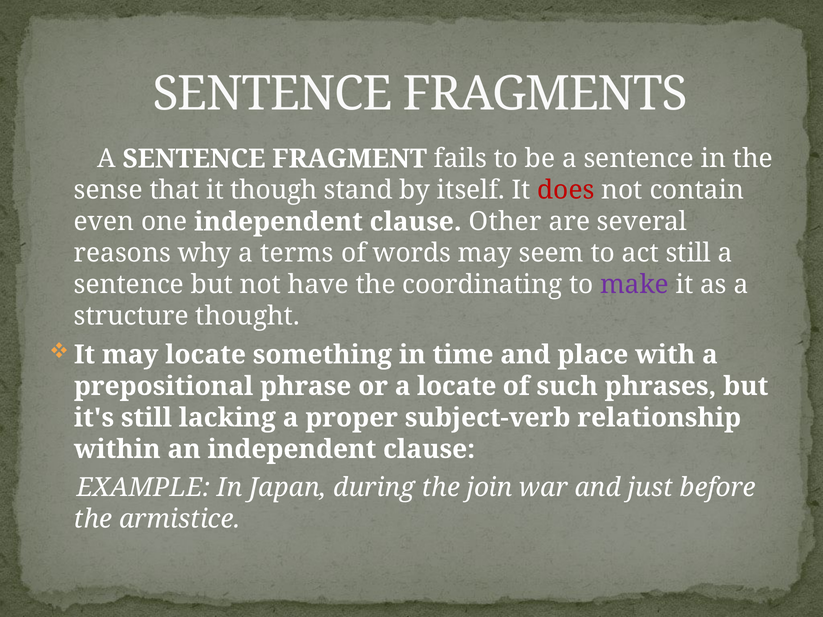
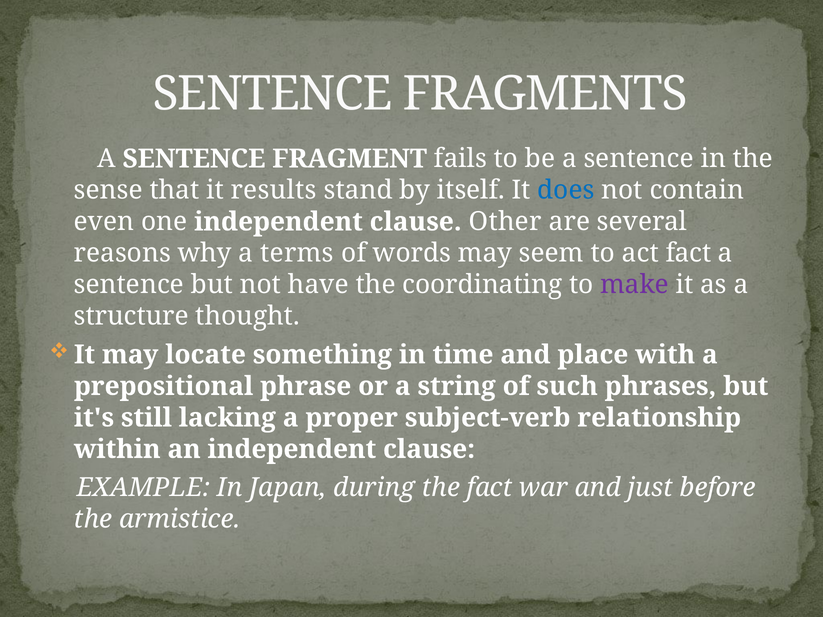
though: though -> results (274, 190)
does colour: red -> blue (566, 190)
act still: still -> fact (688, 253)
a locate: locate -> string (457, 386)
the join: join -> fact (490, 488)
